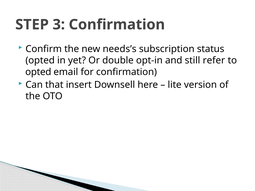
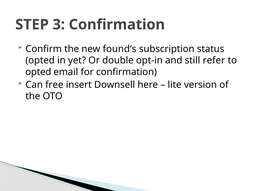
needs’s: needs’s -> found’s (120, 49)
that: that -> free (54, 85)
